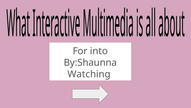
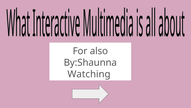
into: into -> also (99, 51)
